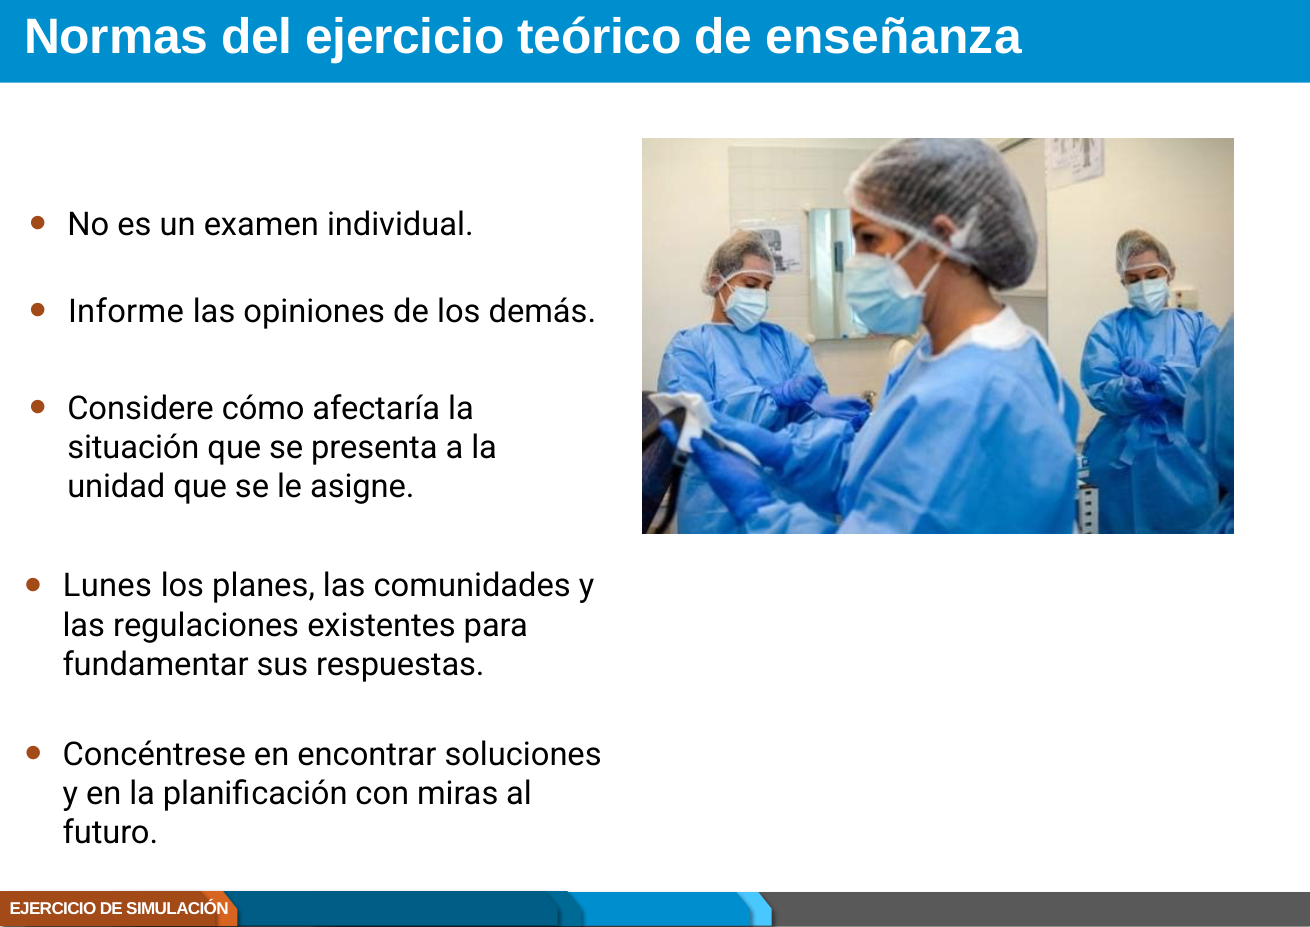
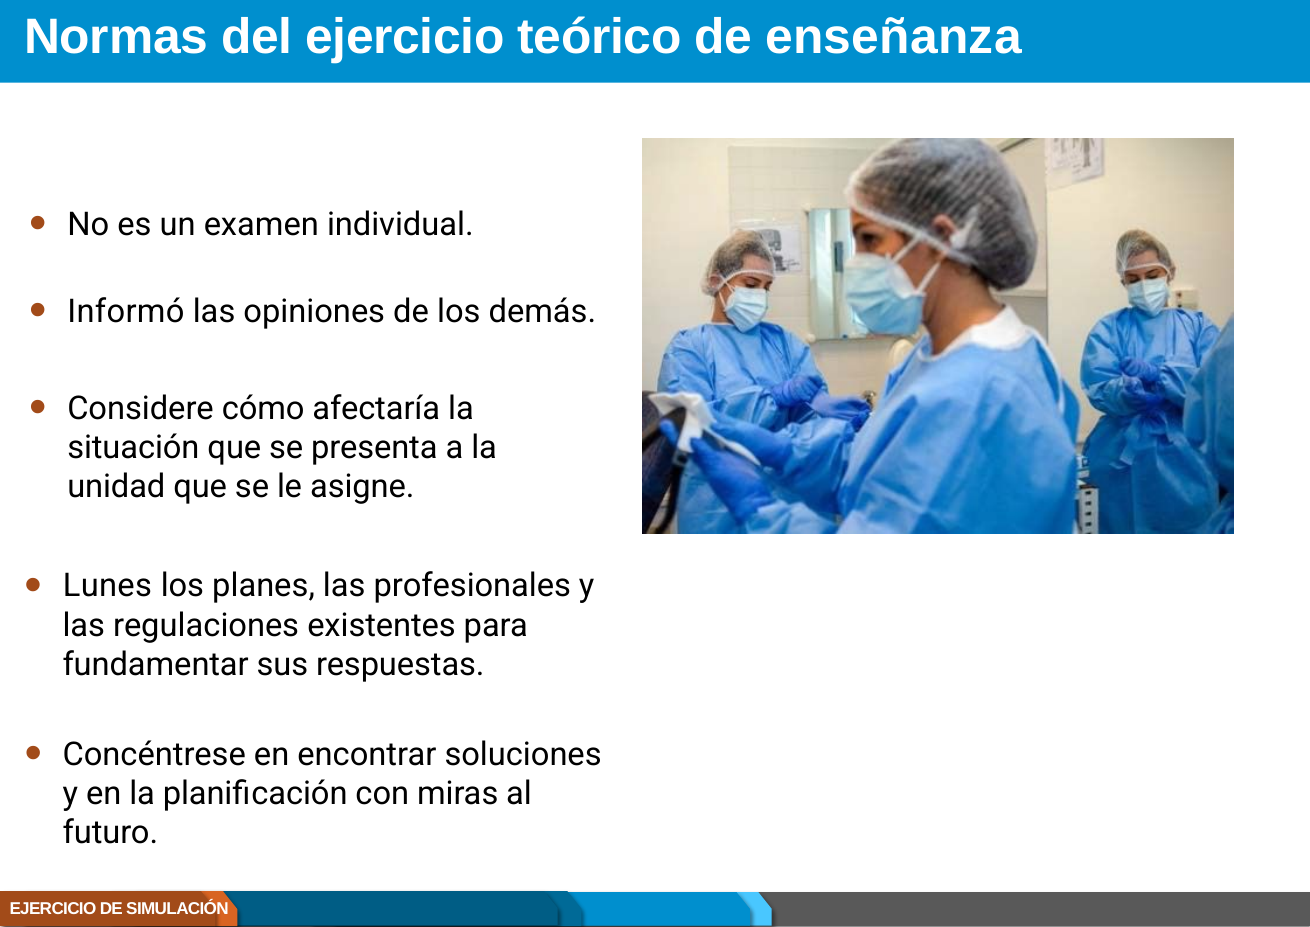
Informe: Informe -> Informó (126, 312)
comunidades: comunidades -> profesionales (472, 586)
